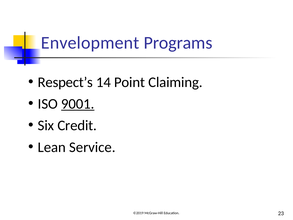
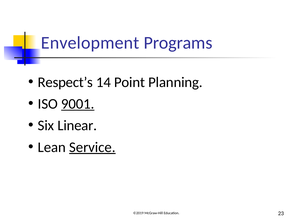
Claiming: Claiming -> Planning (175, 82)
Credit: Credit -> Linear (77, 125)
Service underline: none -> present (92, 147)
